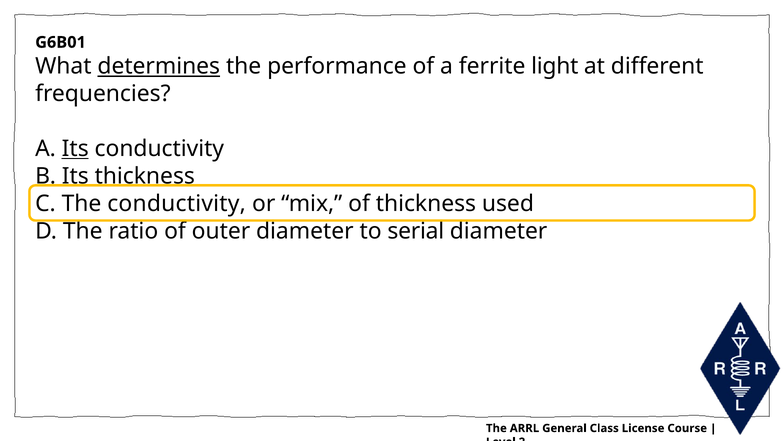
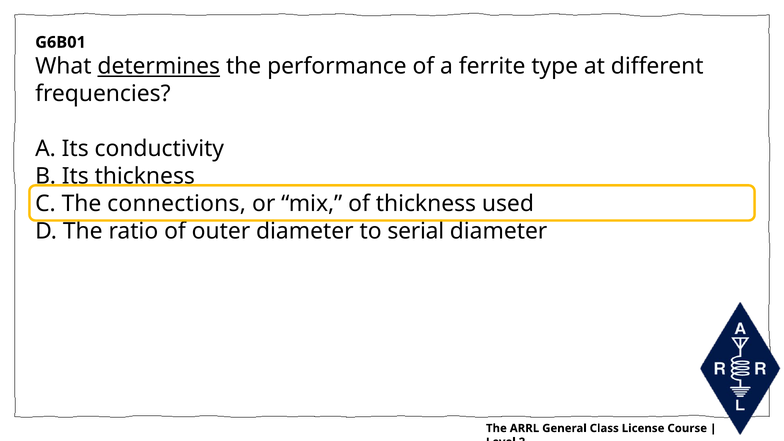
light: light -> type (555, 66)
Its underline: present -> none (75, 149)
The conductivity: conductivity -> connections (177, 204)
